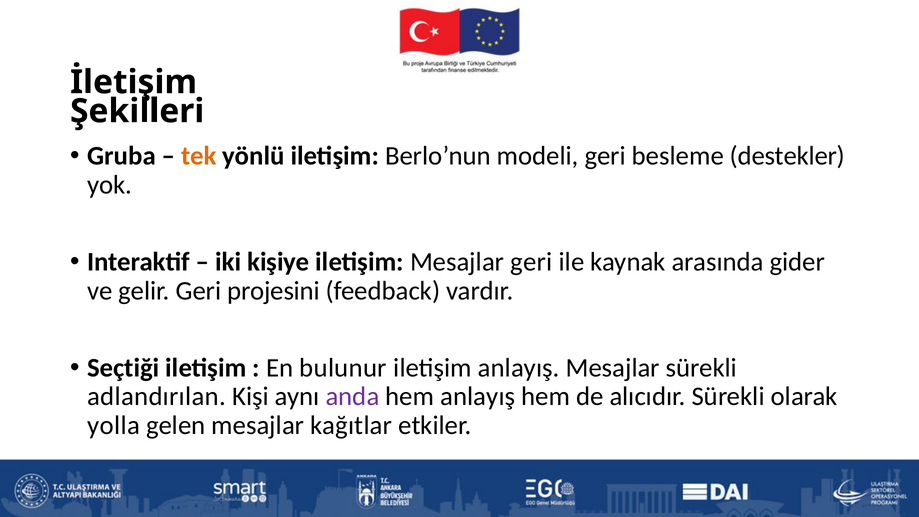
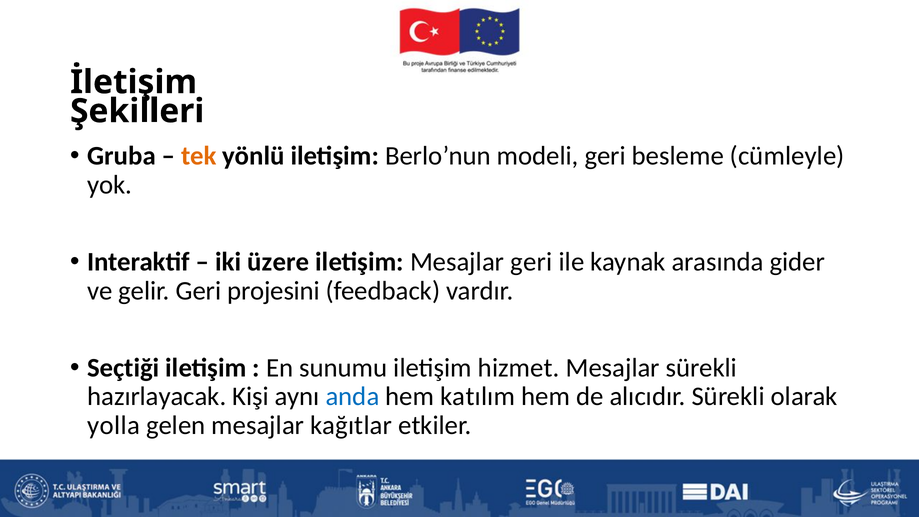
destekler: destekler -> cümleyle (787, 156)
kişiye: kişiye -> üzere (278, 262)
bulunur: bulunur -> sunumu (343, 368)
iletişim anlayış: anlayış -> hizmet (519, 368)
adlandırılan: adlandırılan -> hazırlayacak (157, 397)
anda colour: purple -> blue (352, 397)
hem anlayış: anlayış -> katılım (478, 397)
